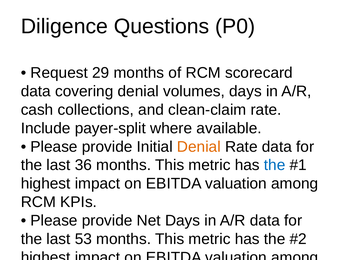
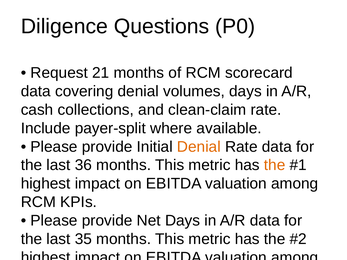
29: 29 -> 21 (101, 73)
the colour: blue -> orange (275, 165)
53: 53 -> 35 (83, 239)
